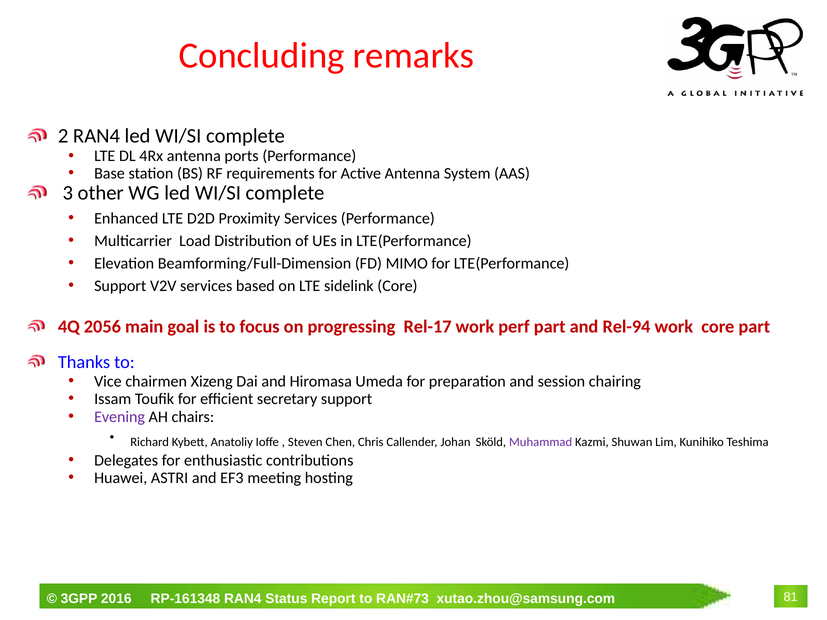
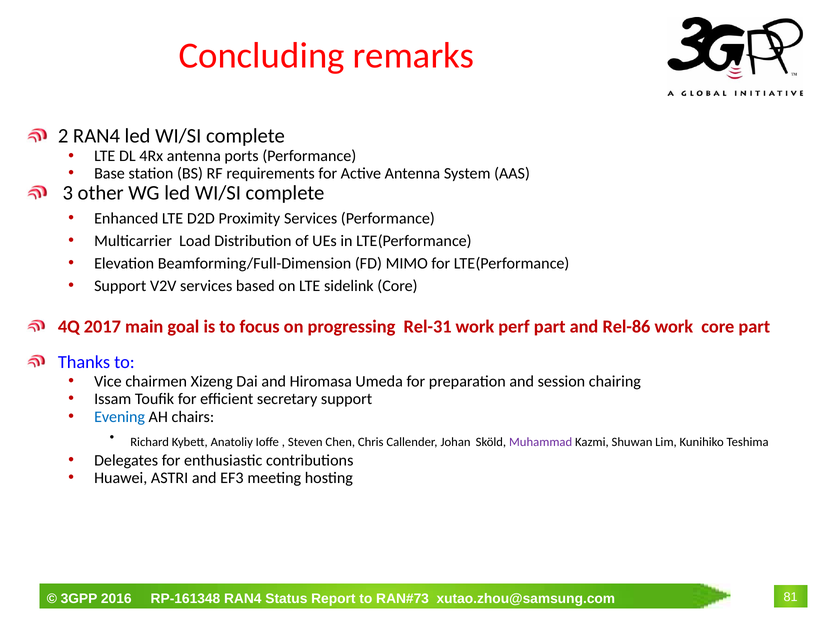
2056: 2056 -> 2017 (102, 327)
Rel-17: Rel-17 -> Rel-31 (428, 327)
Rel-94: Rel-94 -> Rel-86 (626, 327)
Evening colour: purple -> blue (120, 417)
